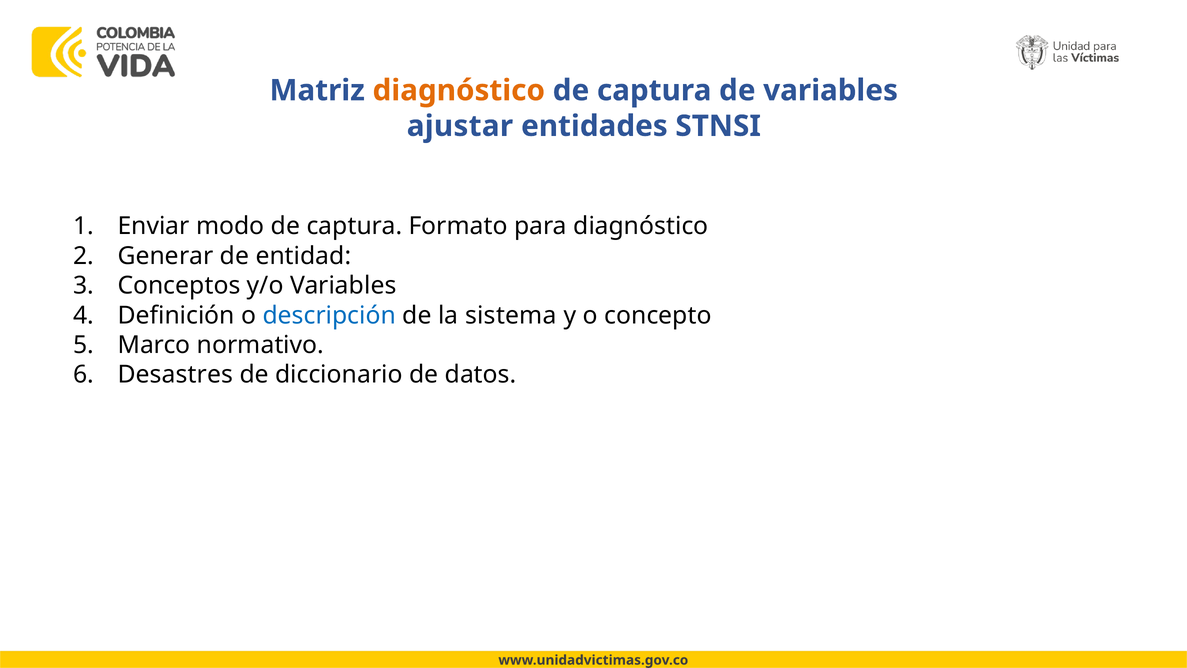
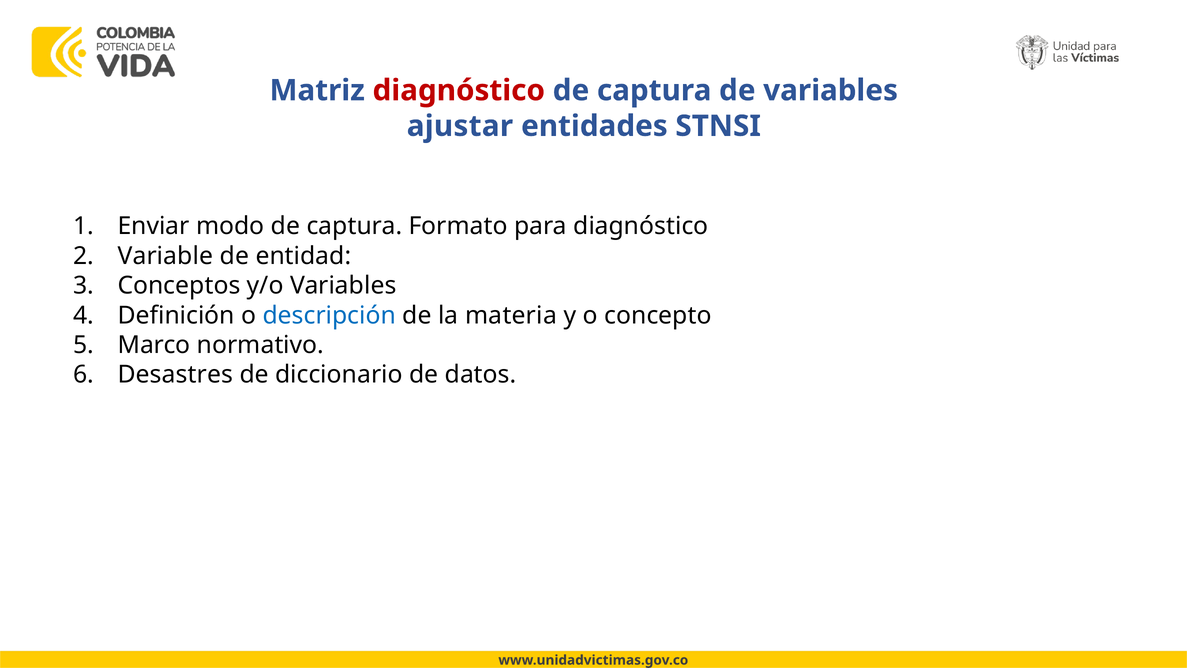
diagnóstico colour: orange -> red (459, 90)
Generar: Generar -> Variable (165, 256)
sistema: sistema -> materia (511, 315)
